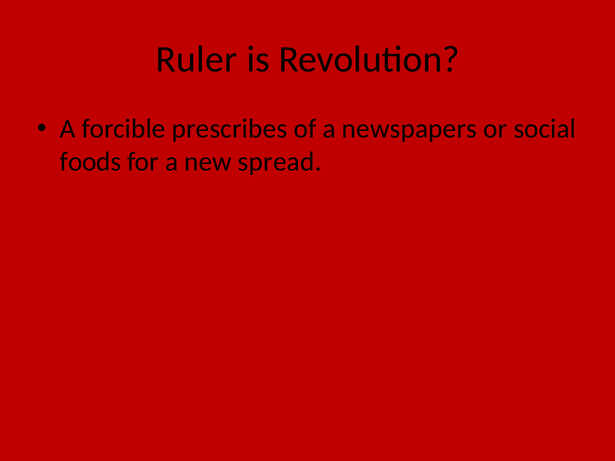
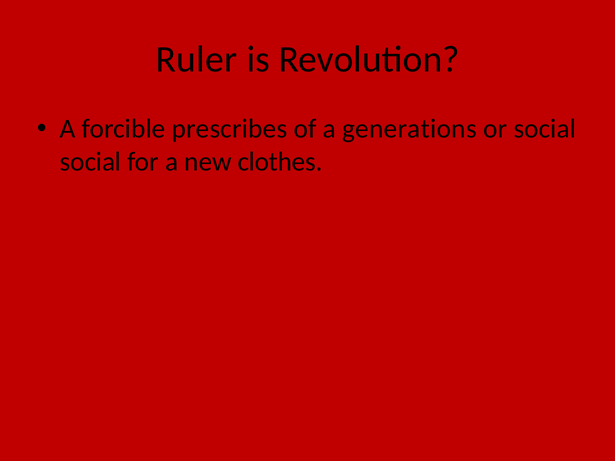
newspapers: newspapers -> generations (409, 129)
foods: foods -> social (91, 162)
spread: spread -> clothes (280, 162)
